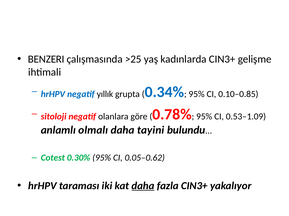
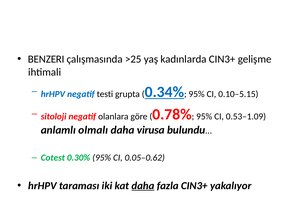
yıllık: yıllık -> testi (105, 94)
0.34% underline: none -> present (164, 92)
0.10–0.85: 0.10–0.85 -> 0.10–5.15 (238, 94)
tayini: tayini -> virusa (151, 131)
